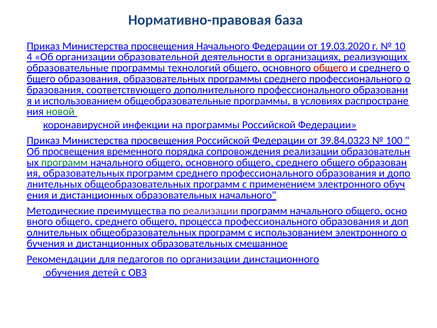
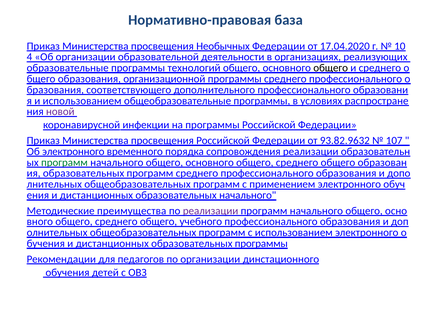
просвещения Начального: Начального -> Необычных (223, 46)
19.03.2020: 19.03.2020 -> 17.04.2020 (345, 46)
общего colour: red -> black (331, 68)
образования образовательных: образовательных -> организационной (164, 79)
новой colour: green -> purple (60, 112)
39.84.0323: 39.84.0323 -> 93.82.9632 (345, 140)
100: 100 -> 107 (394, 140)
Об просвещения: просвещения -> электронного (73, 151)
процесса: процесса -> учебного (201, 222)
образовательных смешанное: смешанное -> программы (261, 243)
